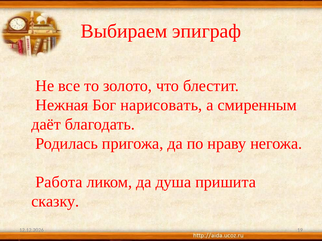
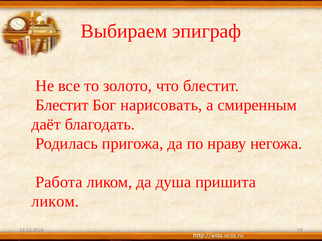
Нежная: Нежная -> Блестит (62, 105)
сказку: сказку -> ликом (55, 202)
